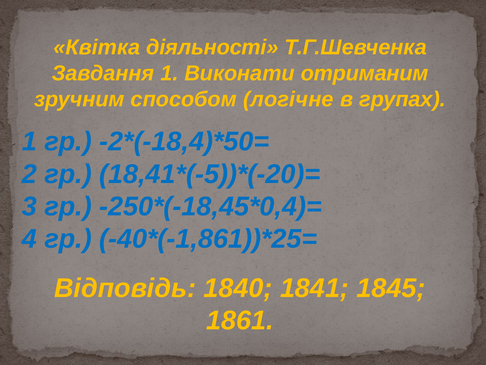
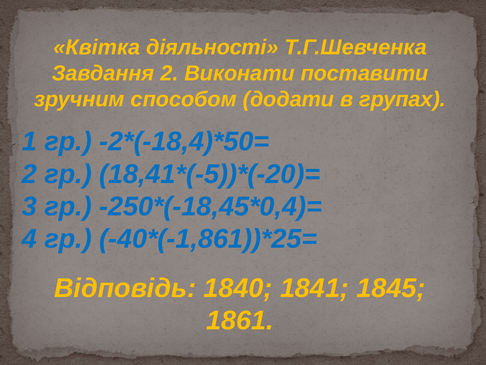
Завдання 1: 1 -> 2 (169, 73)
отриманим: отриманим -> поставити (365, 73)
логічне: логічне -> додати (288, 99)
